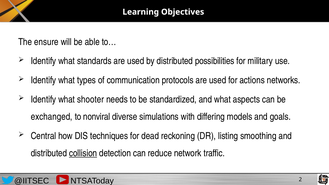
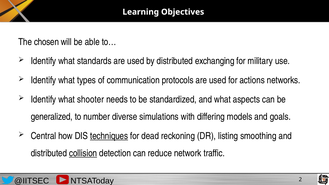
ensure: ensure -> chosen (46, 42)
possibilities: possibilities -> exchanging (215, 61)
exchanged: exchanged -> generalized (52, 117)
nonviral: nonviral -> number (97, 117)
techniques underline: none -> present (109, 136)
